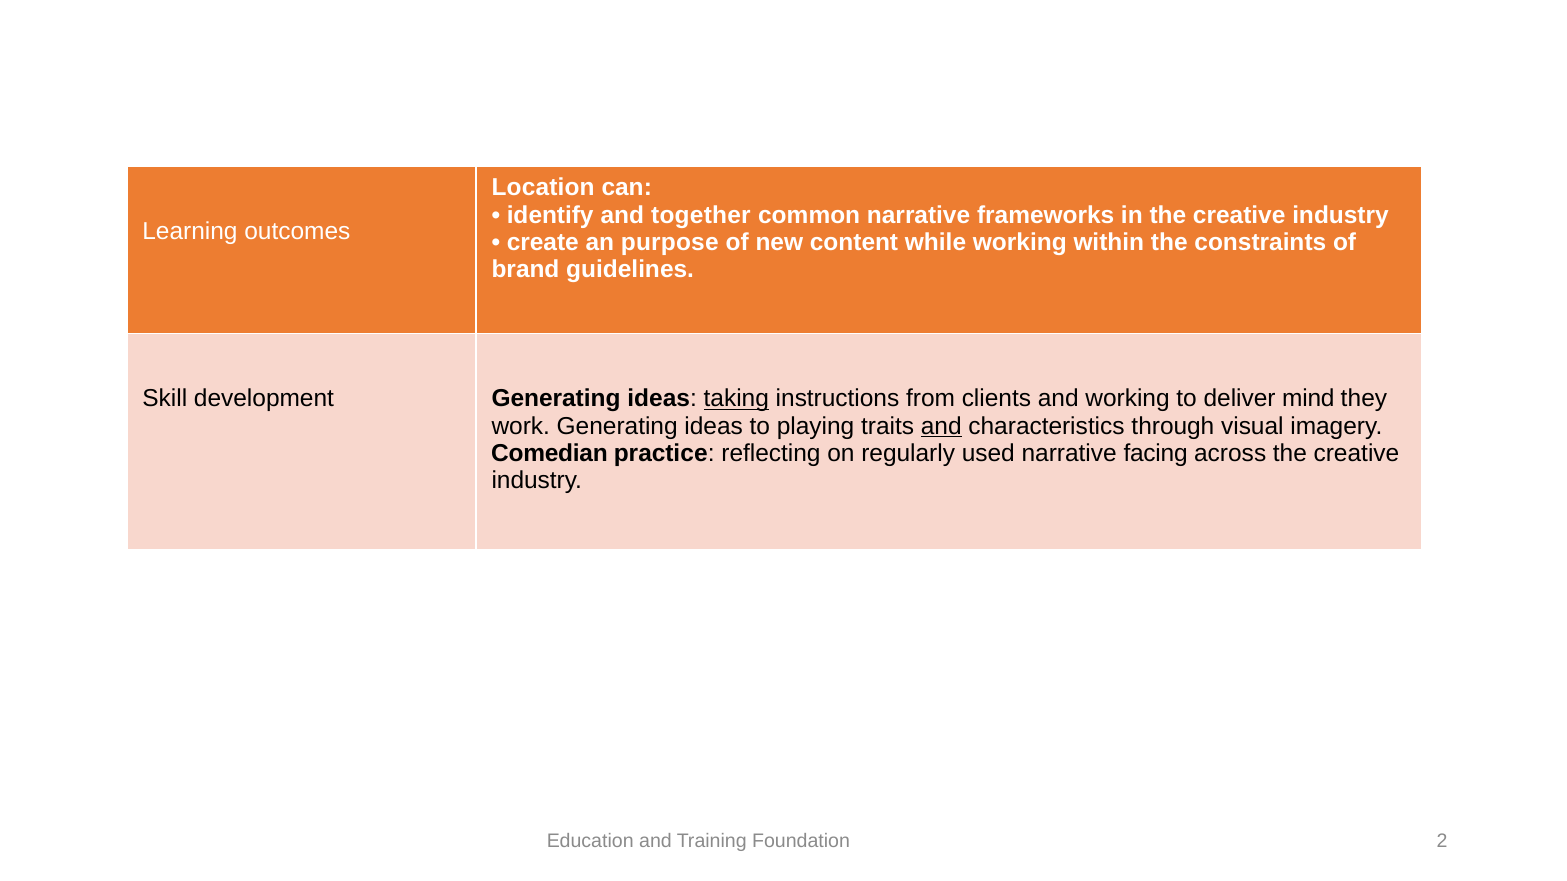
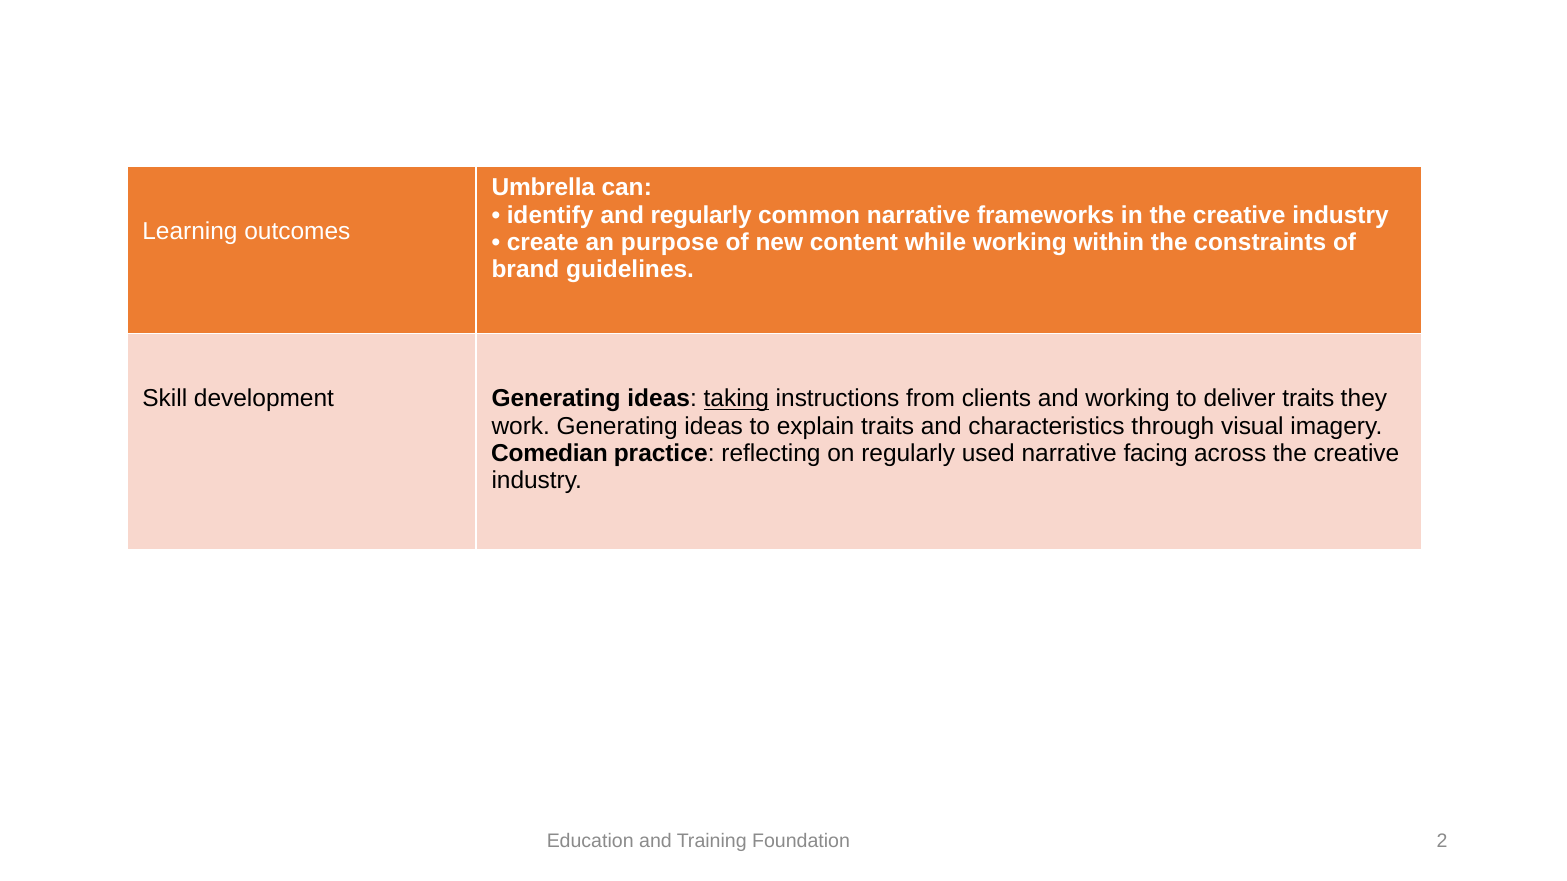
Location: Location -> Umbrella (543, 188)
and together: together -> regularly (701, 215)
deliver mind: mind -> traits (1308, 399)
playing: playing -> explain (816, 426)
and underline: present -> none (941, 426)
